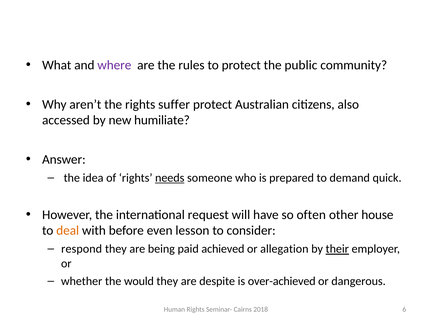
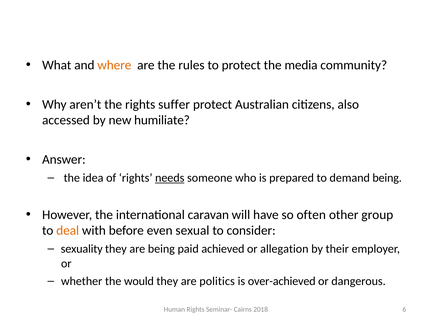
where colour: purple -> orange (114, 65)
public: public -> media (301, 65)
demand quick: quick -> being (387, 178)
request: request -> caravan (208, 215)
house: house -> group (377, 215)
lesson: lesson -> sexual (192, 231)
respond: respond -> sexuality (82, 249)
their underline: present -> none (337, 249)
despite: despite -> politics (217, 281)
